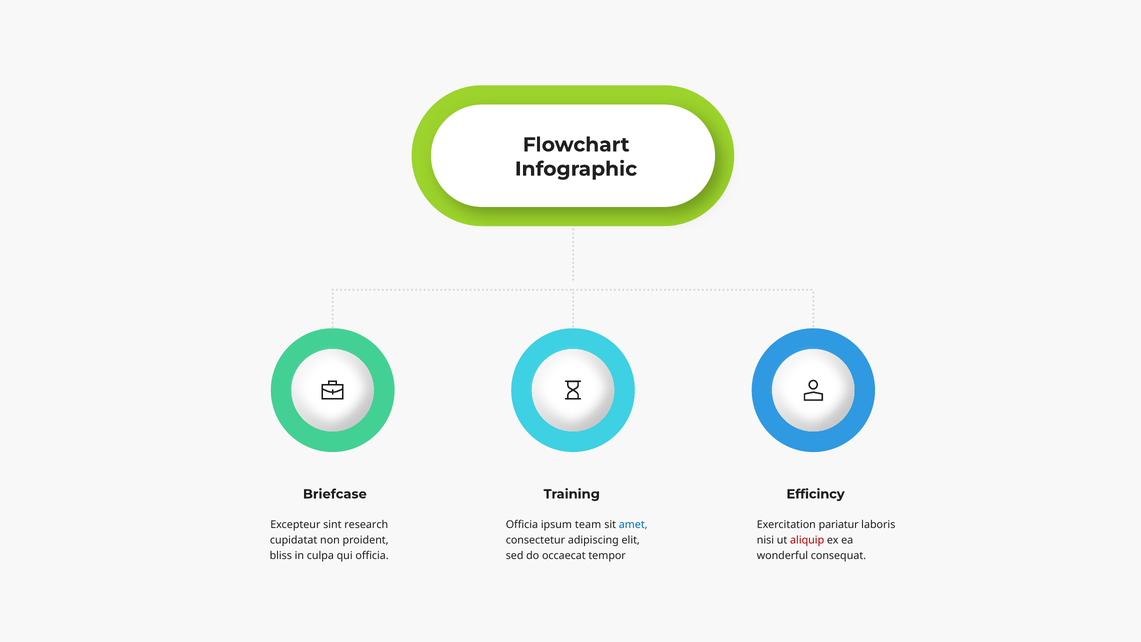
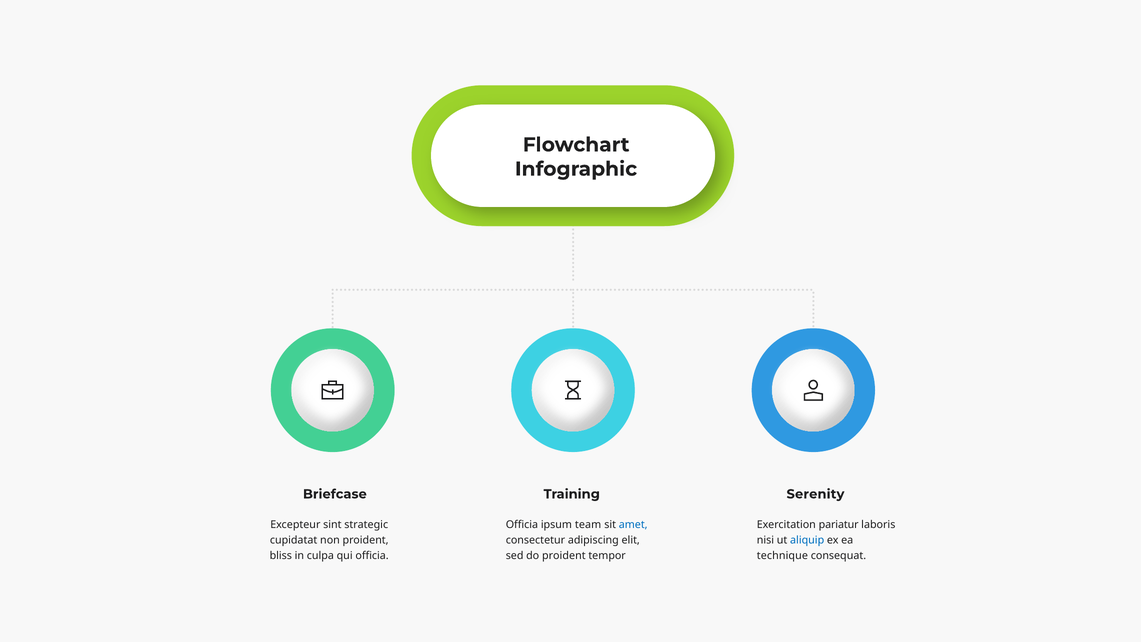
Efficincy: Efficincy -> Serenity (815, 494)
research: research -> strategic (366, 525)
aliquip colour: red -> blue (807, 540)
do occaecat: occaecat -> proident (564, 555)
wonderful: wonderful -> technique (782, 555)
